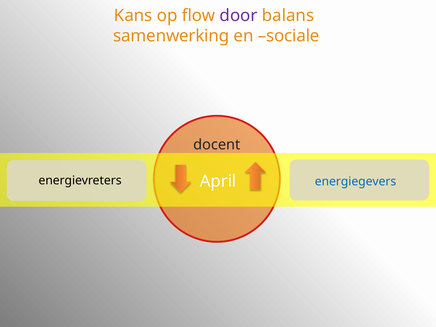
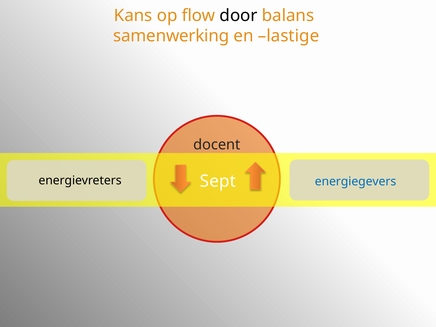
door colour: purple -> black (239, 16)
sociale: sociale -> lastige (289, 36)
April: April -> Sept (218, 181)
